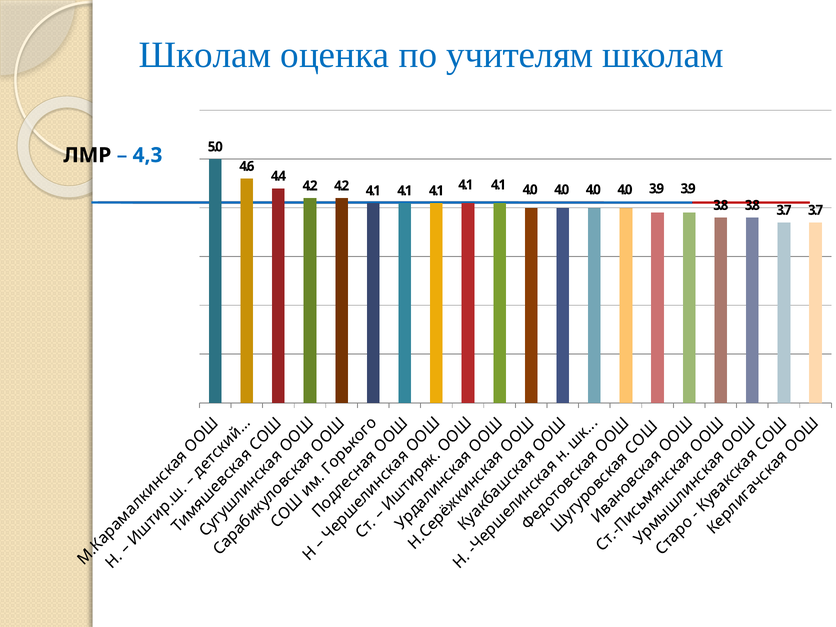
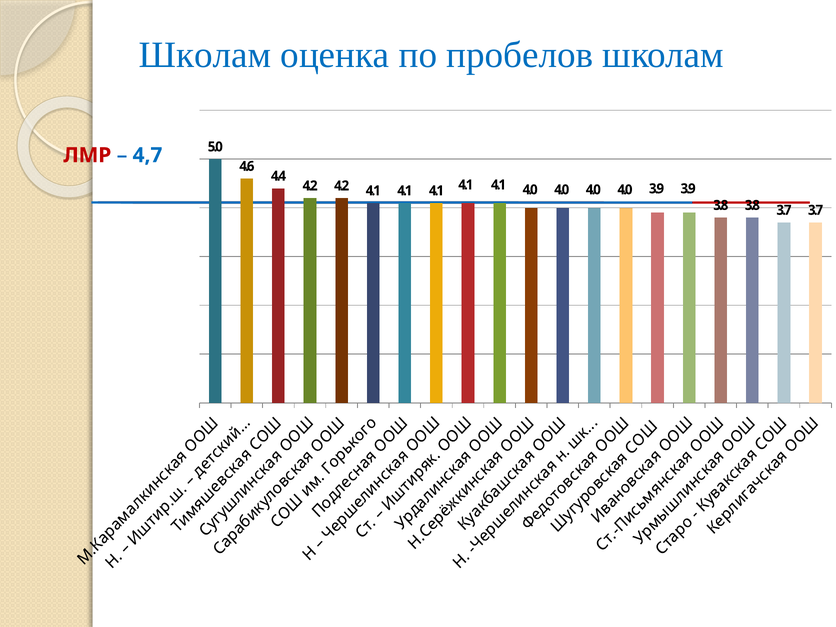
учителям: учителям -> пробелов (520, 55)
ЛМР colour: black -> red (87, 155)
4,3: 4,3 -> 4,7 (147, 155)
